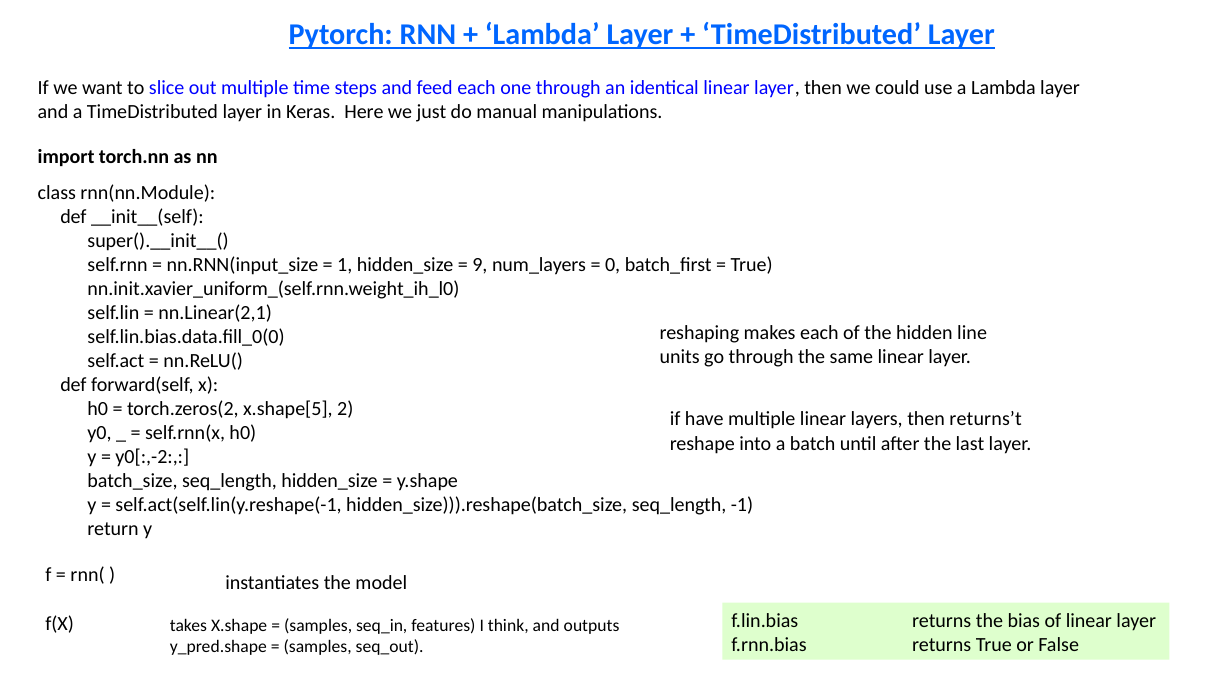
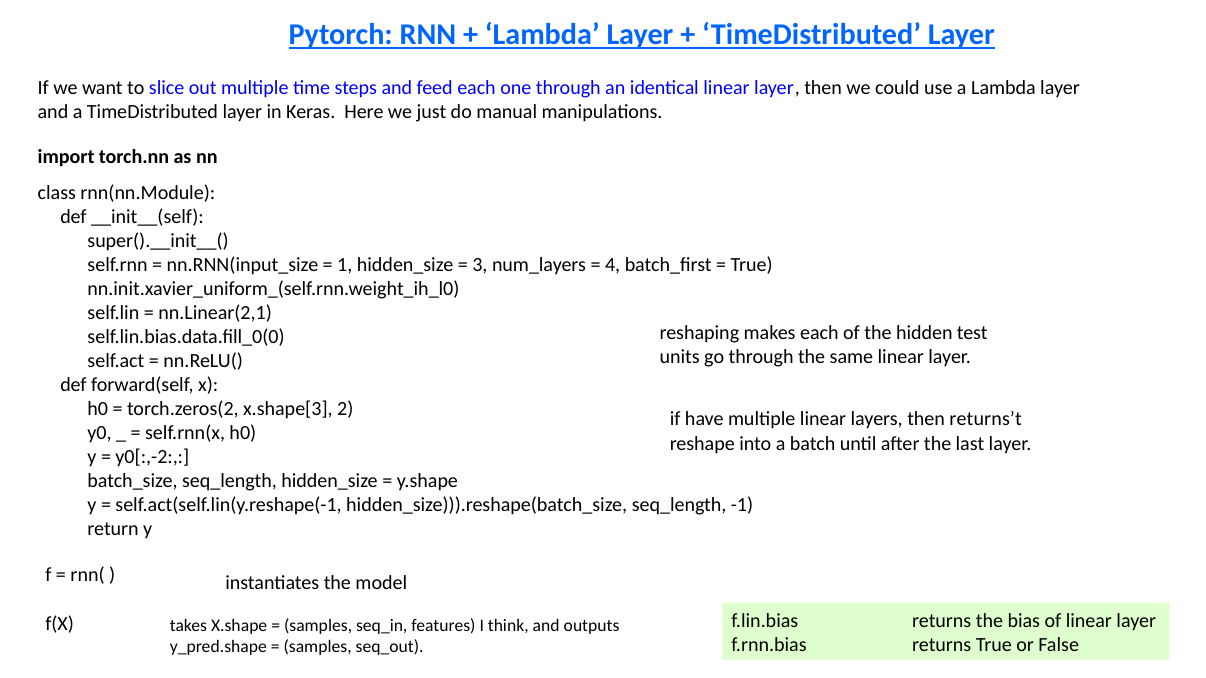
9: 9 -> 3 (480, 265)
0: 0 -> 4 (613, 265)
line: line -> test (972, 333)
x.shape[5: x.shape[5 -> x.shape[3 (288, 409)
